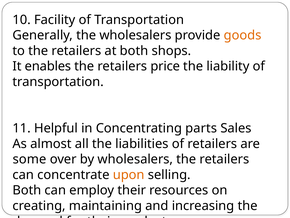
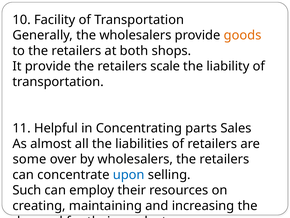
It enables: enables -> provide (48, 66)
price: price -> scale (165, 66)
upon colour: orange -> blue (129, 174)
Both: Both -> Such (27, 190)
